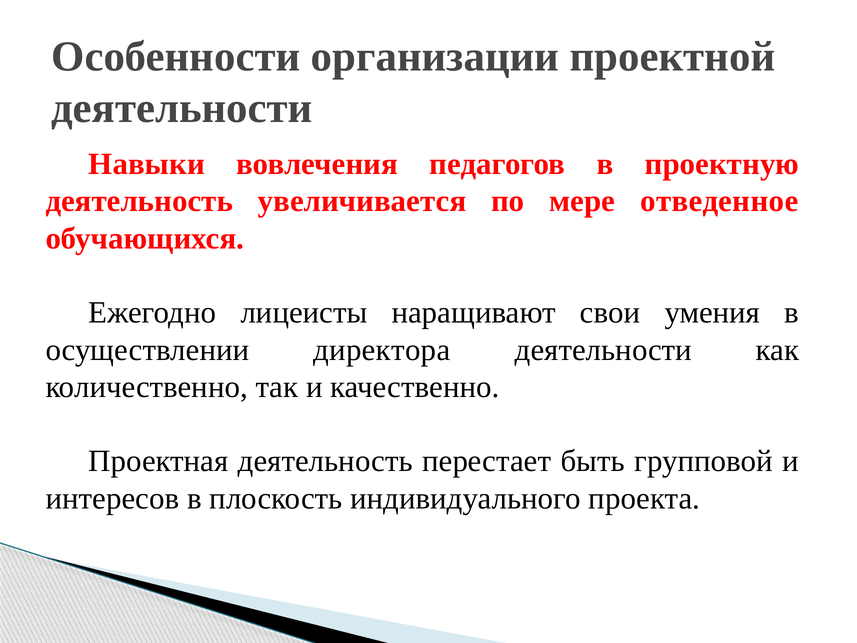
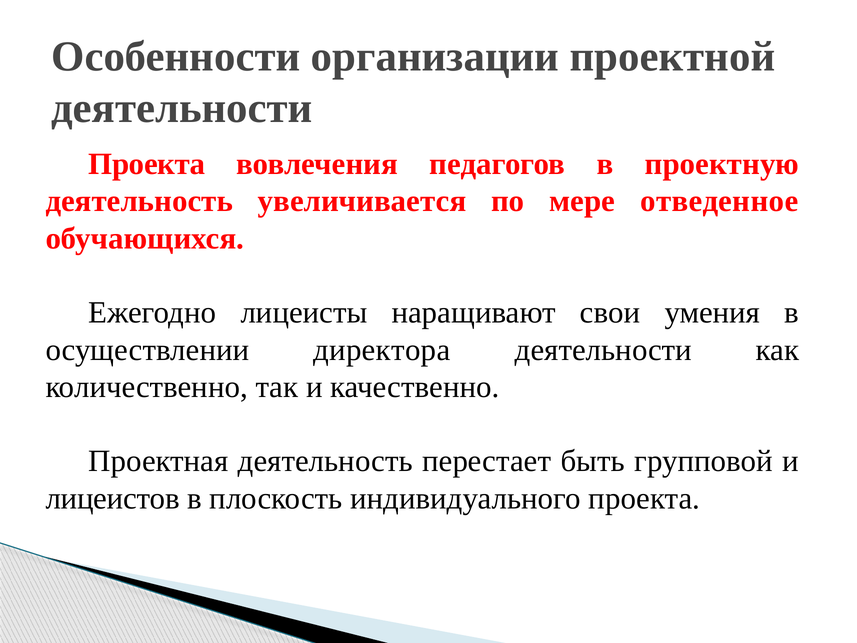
Навыки: Навыки -> Проекта (147, 164)
интересов: интересов -> лицеистов (113, 498)
